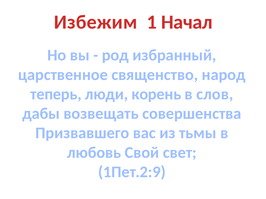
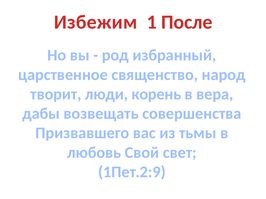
Начал: Начал -> После (187, 22)
теперь: теперь -> творит (56, 94)
слов: слов -> вера (215, 94)
